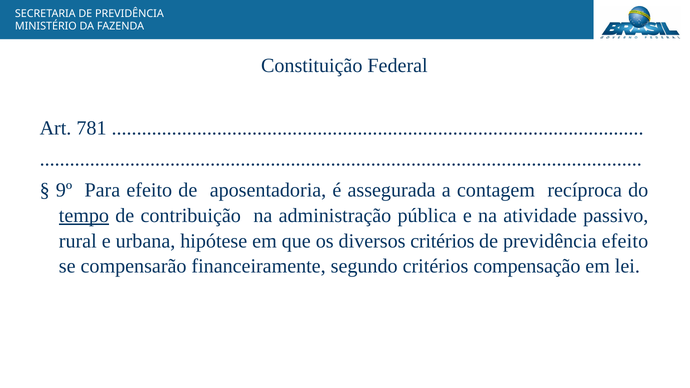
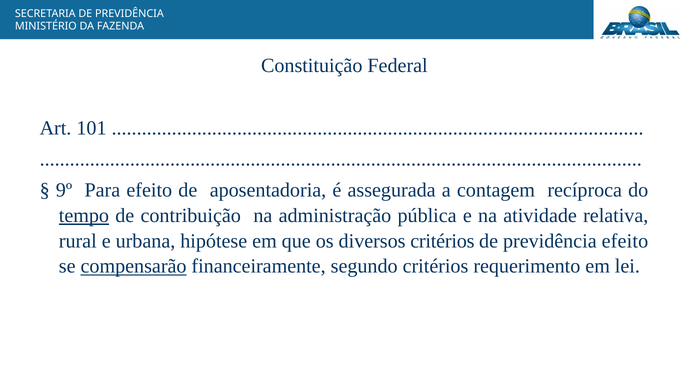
781: 781 -> 101 (91, 128)
passivo: passivo -> relativa (616, 216)
compensarão underline: none -> present (134, 266)
compensação: compensação -> requerimento (527, 266)
